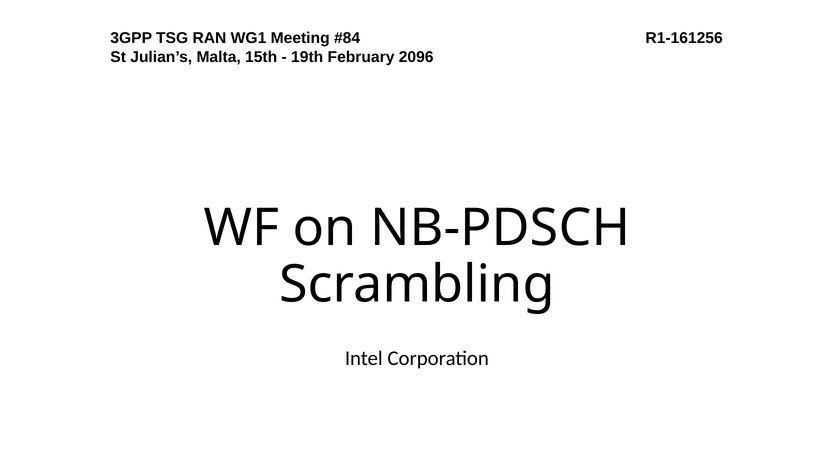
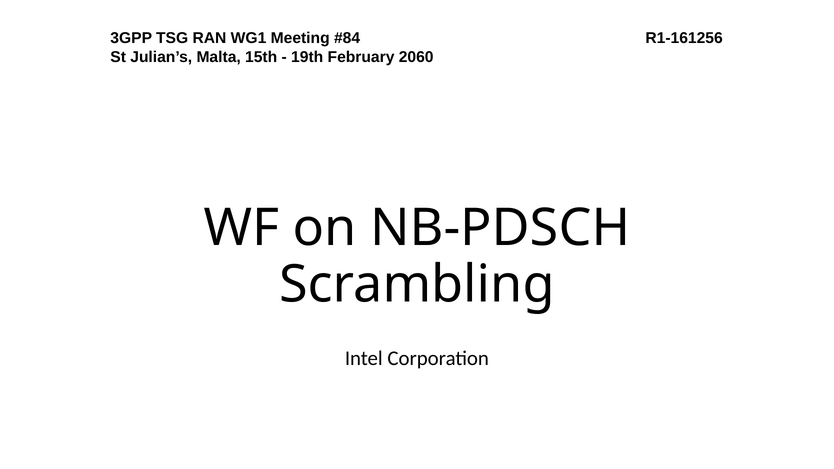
2096: 2096 -> 2060 (416, 57)
